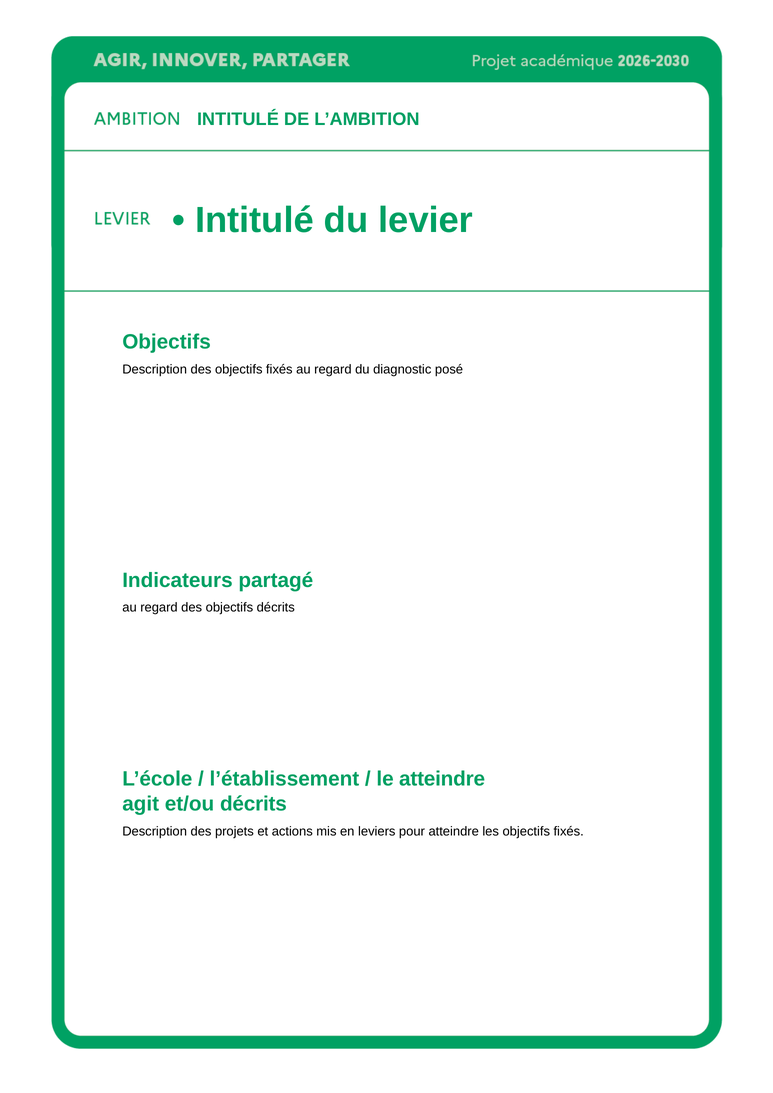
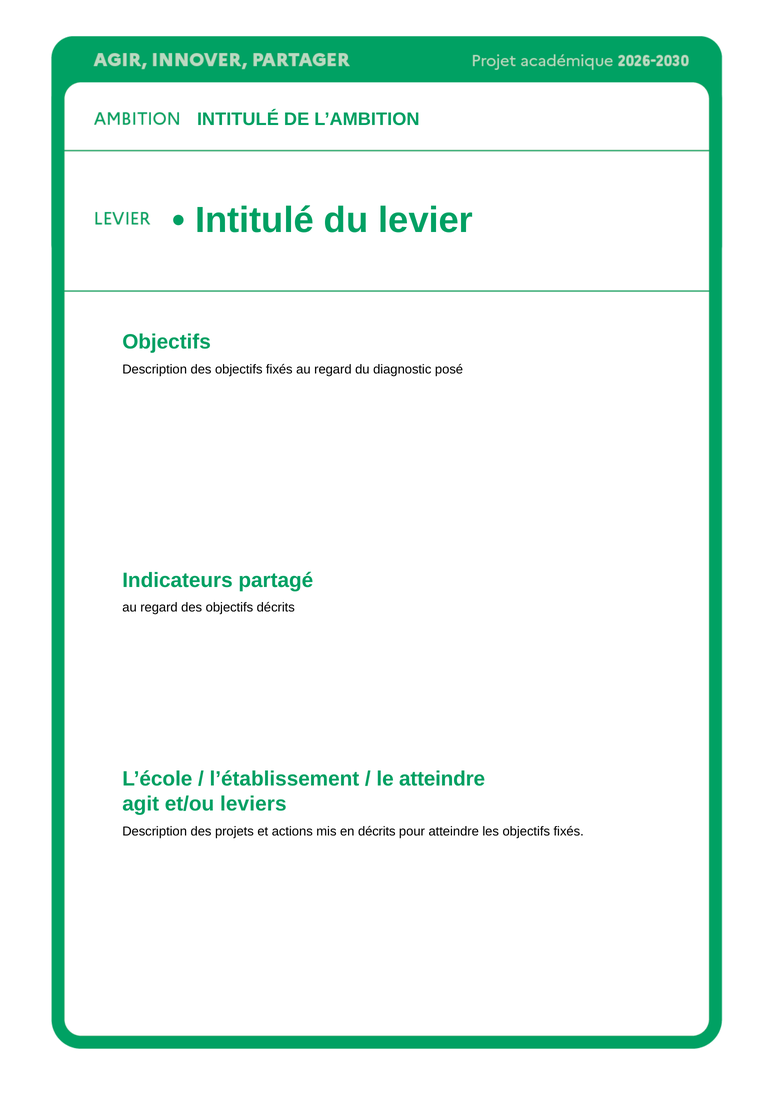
et/ou décrits: décrits -> leviers (253, 804)
en leviers: leviers -> décrits (377, 832)
